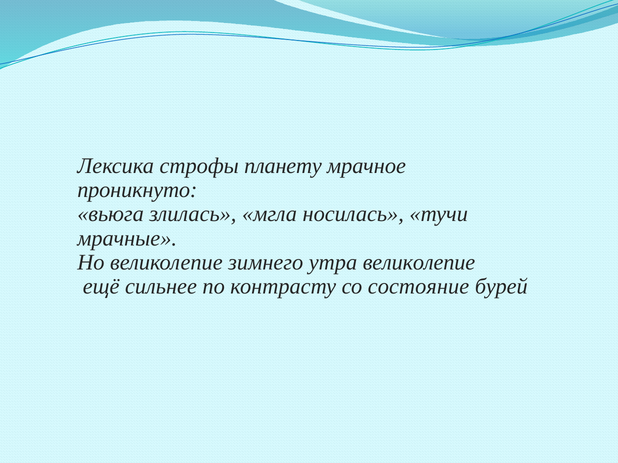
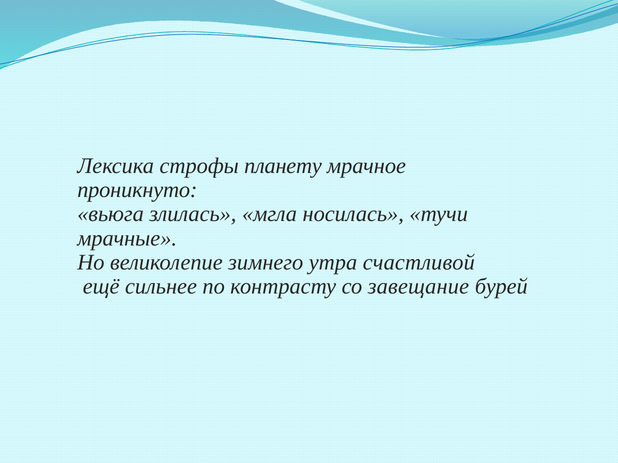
утра великолепие: великолепие -> счастливой (419, 263)
состояние: состояние -> завещание (418, 287)
